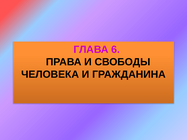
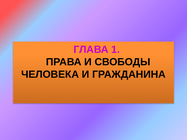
6: 6 -> 1 (116, 50)
